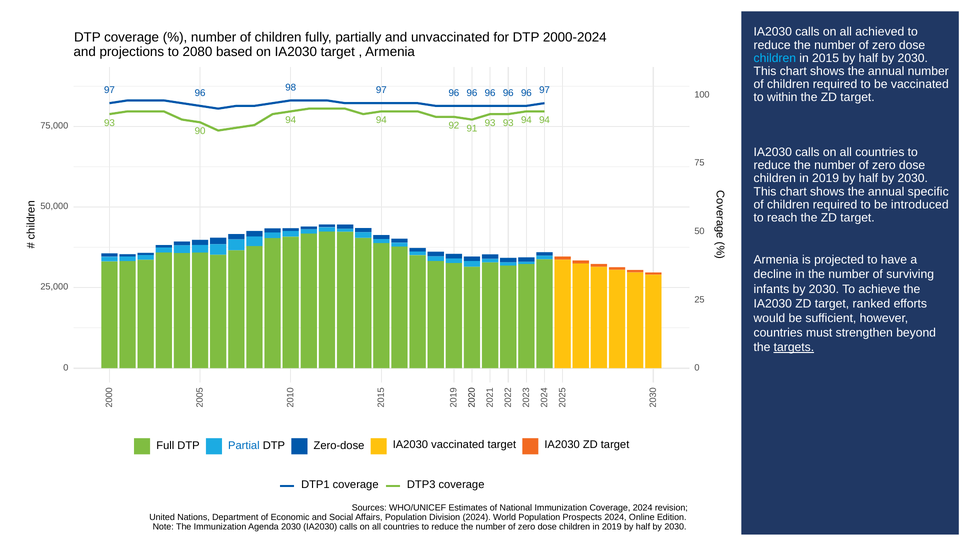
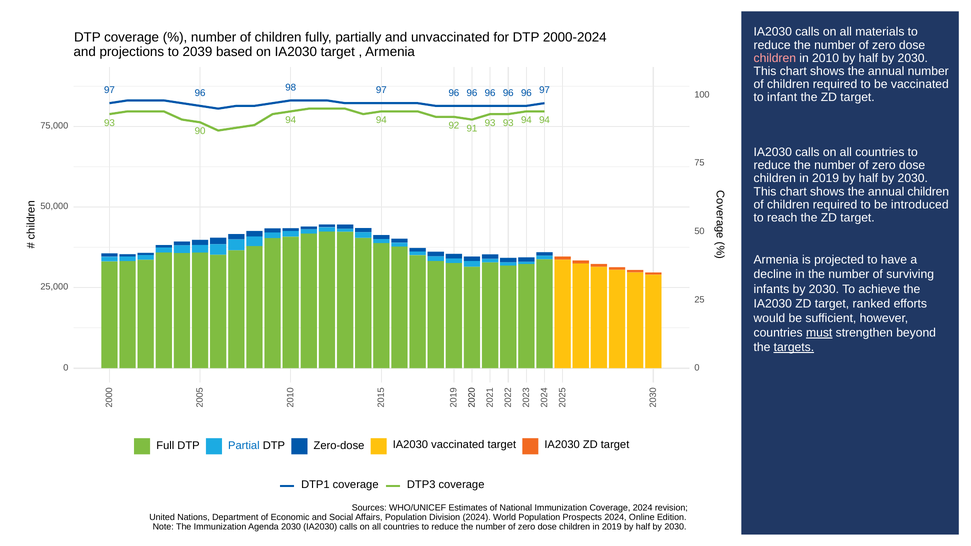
achieved: achieved -> materials (880, 32)
2080: 2080 -> 2039 (197, 52)
children colour: light blue -> pink (775, 58)
2015: 2015 -> 2010 (826, 58)
within: within -> infant (782, 97)
annual specific: specific -> children (928, 192)
must underline: none -> present (819, 333)
